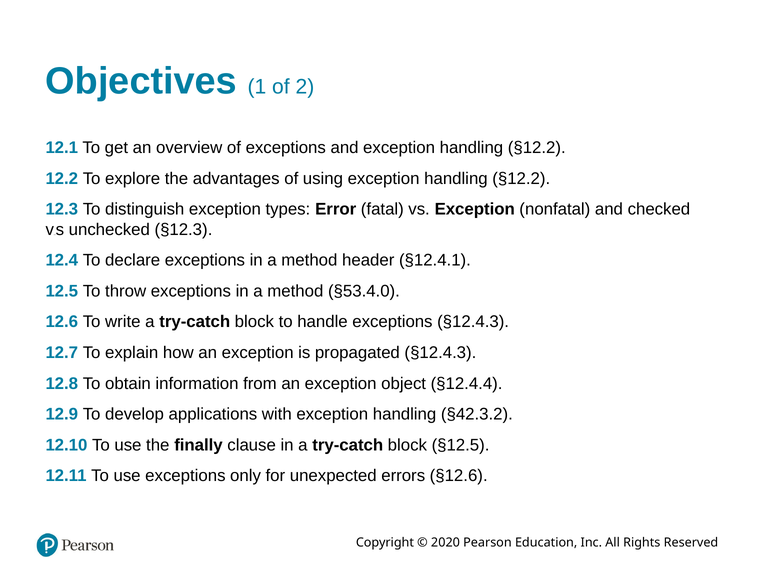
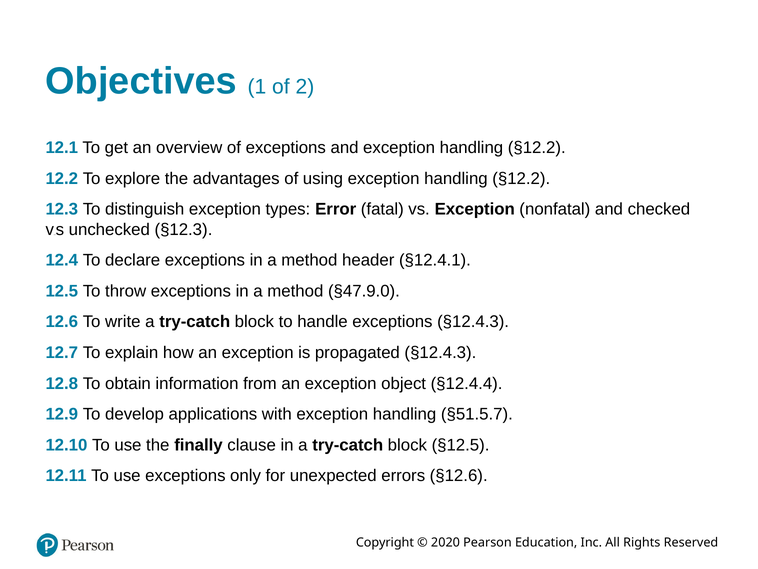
§53.4.0: §53.4.0 -> §47.9.0 (364, 291)
§42.3.2: §42.3.2 -> §51.5.7 (477, 414)
